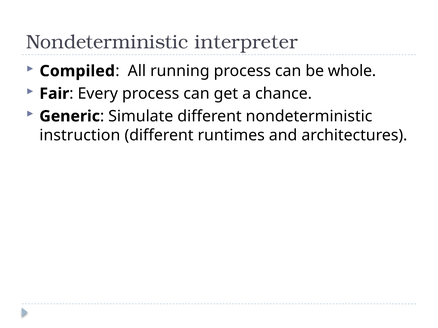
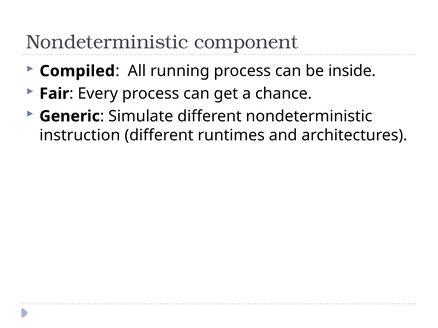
interpreter: interpreter -> component (246, 42)
whole: whole -> inside (352, 71)
